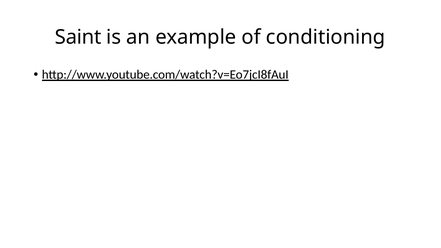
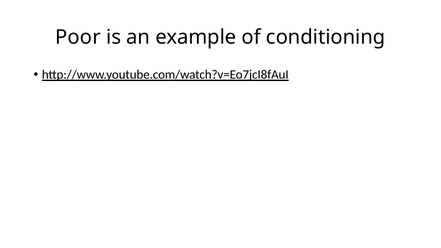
Saint: Saint -> Poor (78, 37)
